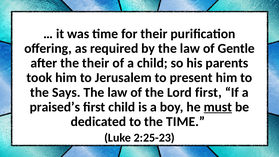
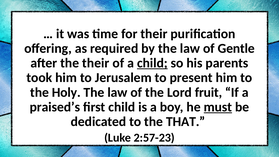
child underline: none -> present (152, 63)
Says: Says -> Holy (66, 92)
Lord first: first -> fruit (209, 92)
the TIME: TIME -> THAT (186, 122)
2:25-23: 2:25-23 -> 2:57-23 (154, 138)
